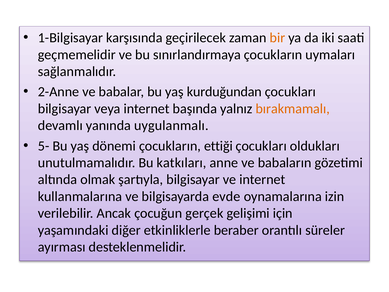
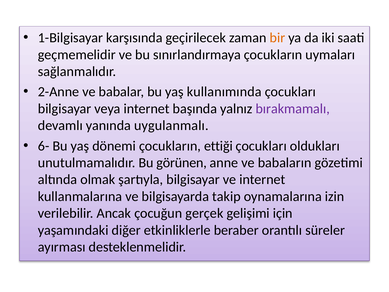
kurduğundan: kurduğundan -> kullanımında (224, 92)
bırakmamalı colour: orange -> purple (293, 109)
5-: 5- -> 6- (44, 146)
katkıları: katkıları -> görünen (182, 163)
evde: evde -> takip (226, 196)
